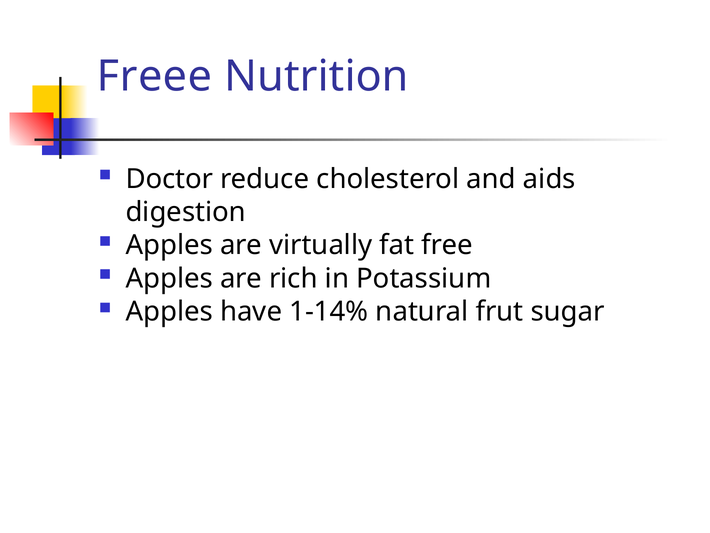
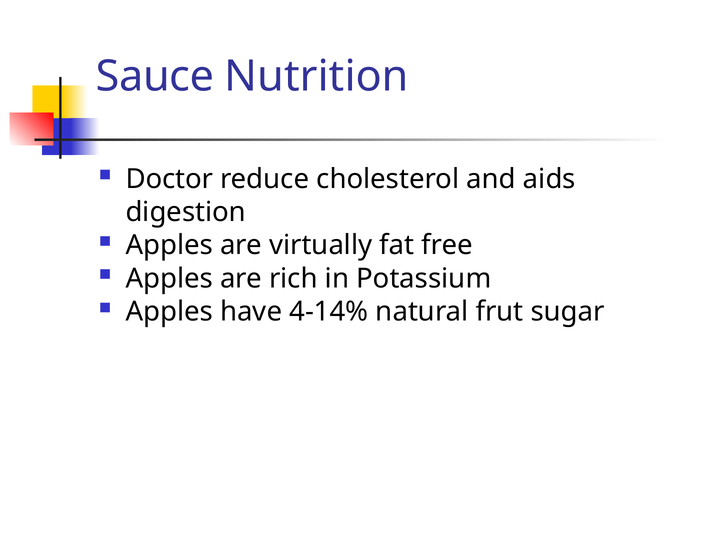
Freee: Freee -> Sauce (155, 76)
1-14%: 1-14% -> 4-14% (329, 311)
